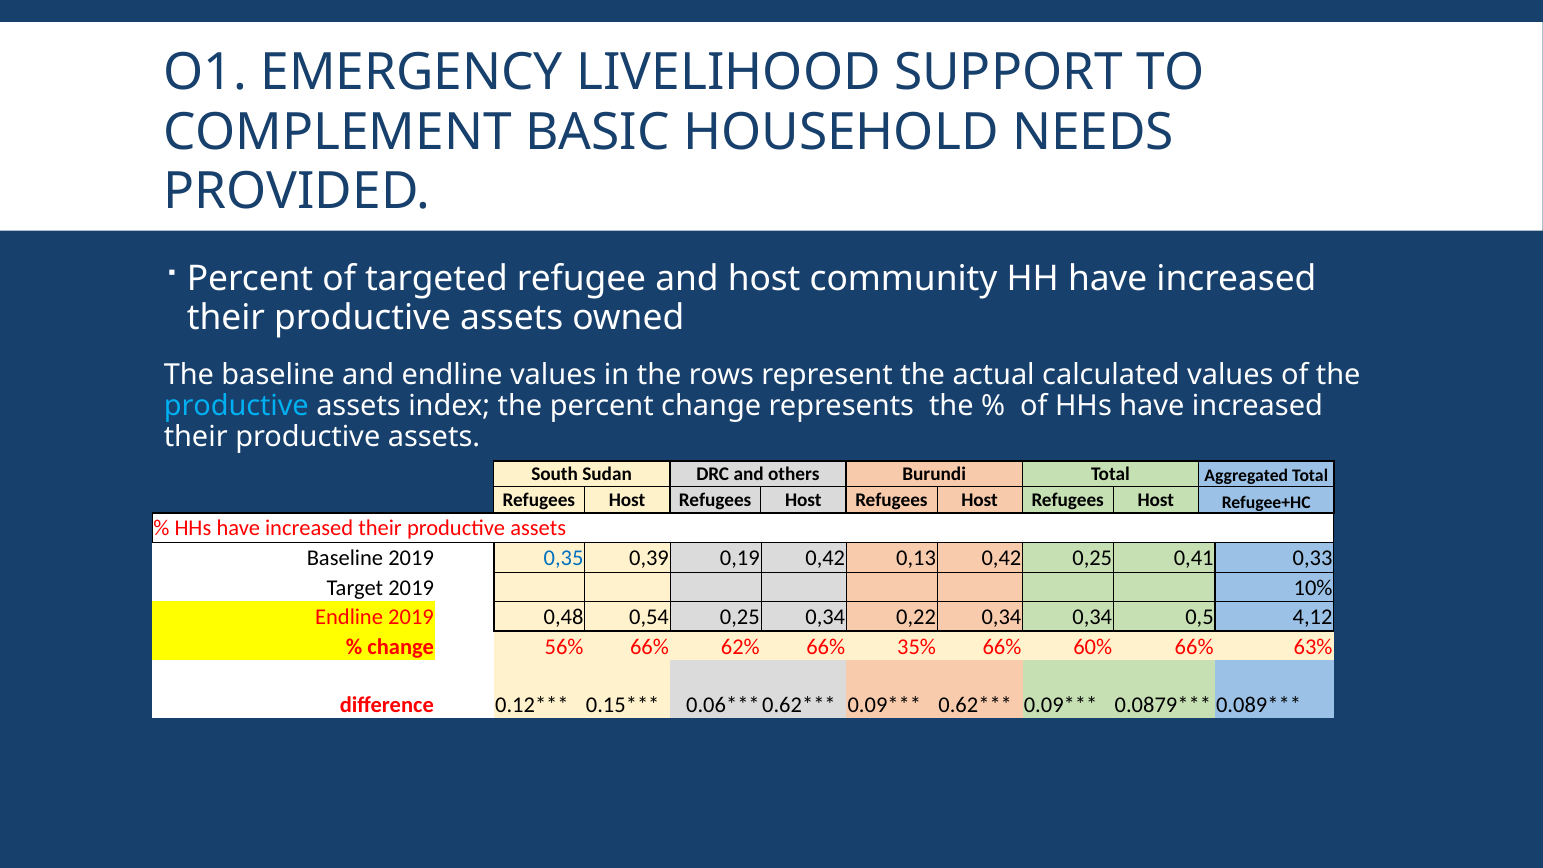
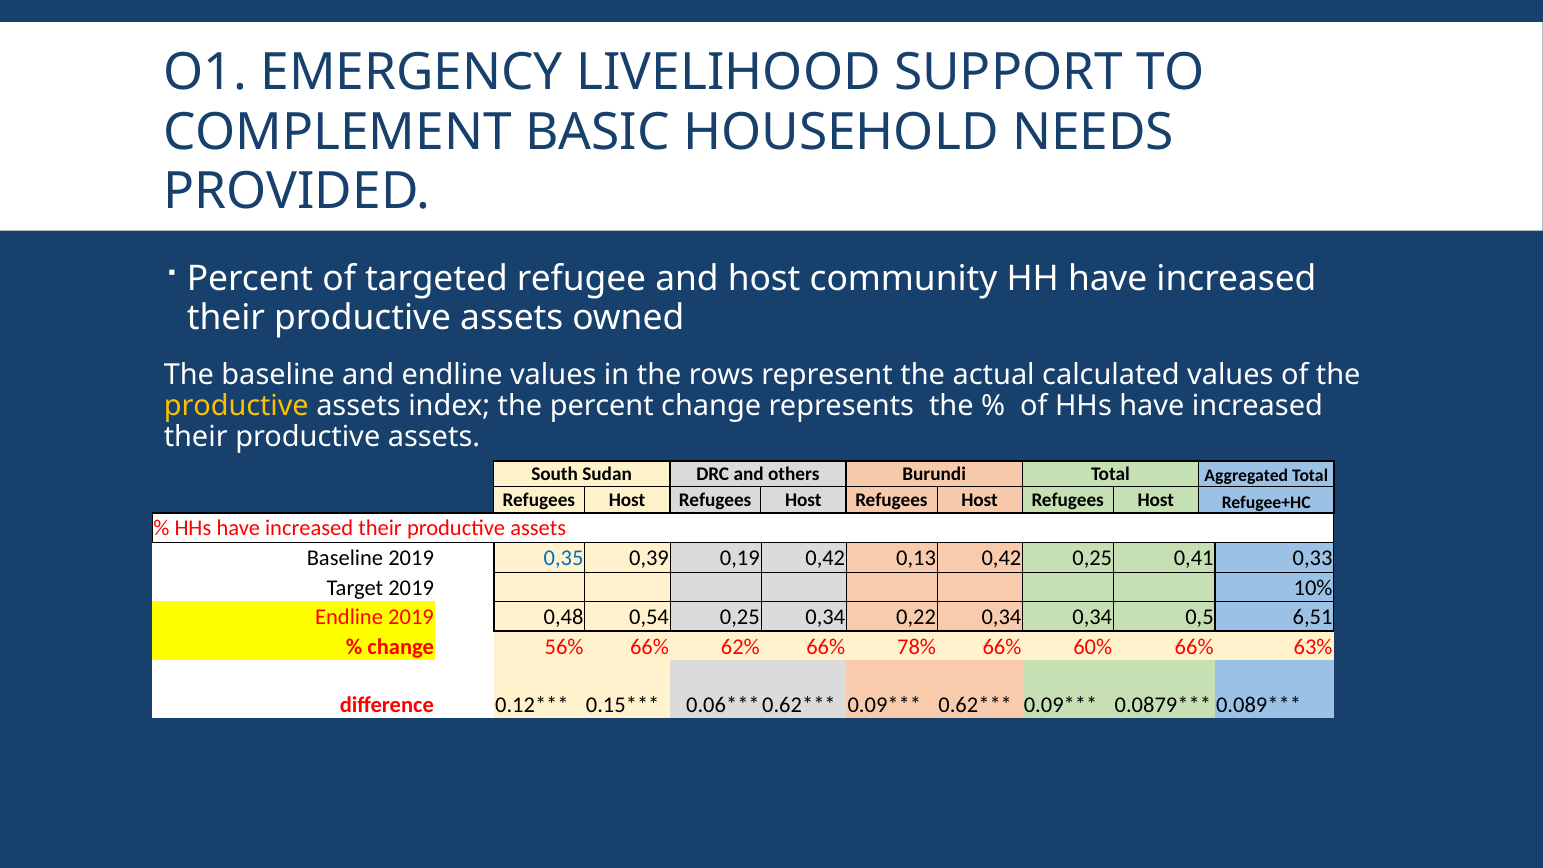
productive colour: light blue -> yellow (236, 406)
4,12: 4,12 -> 6,51 (1313, 617)
35%: 35% -> 78% (917, 647)
